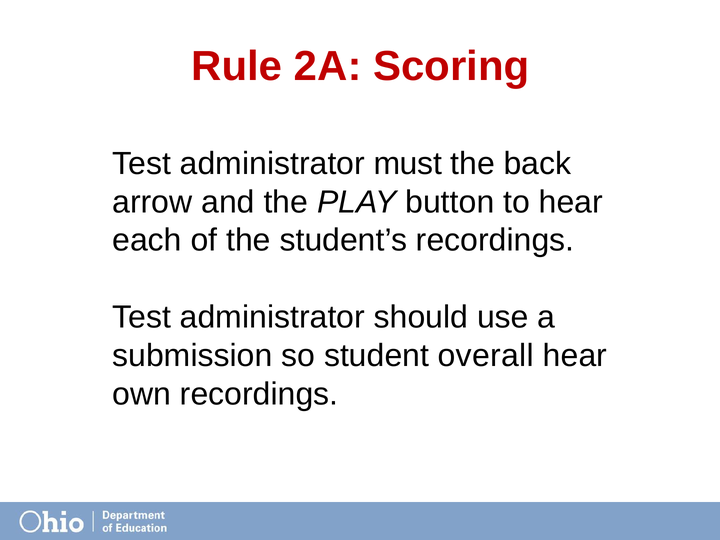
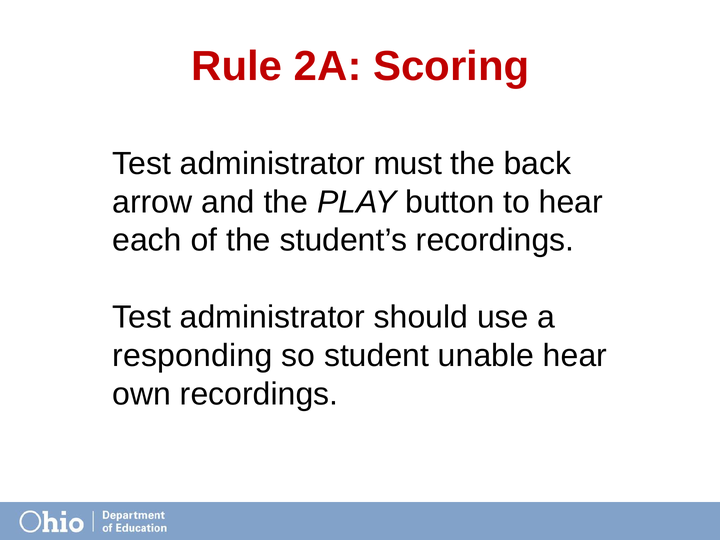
submission: submission -> responding (192, 356)
overall: overall -> unable (486, 356)
